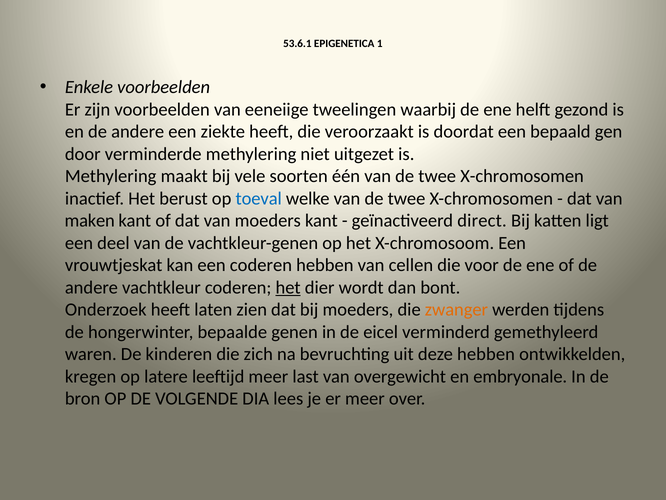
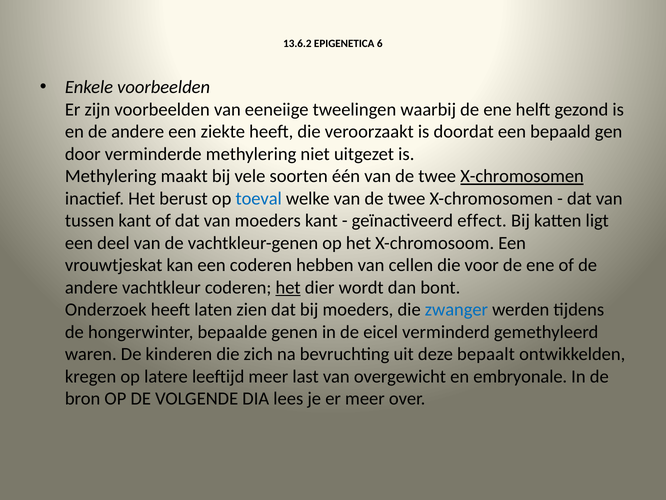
53.6.1: 53.6.1 -> 13.6.2 (297, 44)
1: 1 -> 6 (380, 44)
X-chromosomen underline: none -> present (522, 176)
maken: maken -> tussen (90, 221)
direct: direct -> effect (482, 221)
zwanger colour: orange -> blue (456, 310)
deze hebben: hebben -> bepaalt (486, 354)
